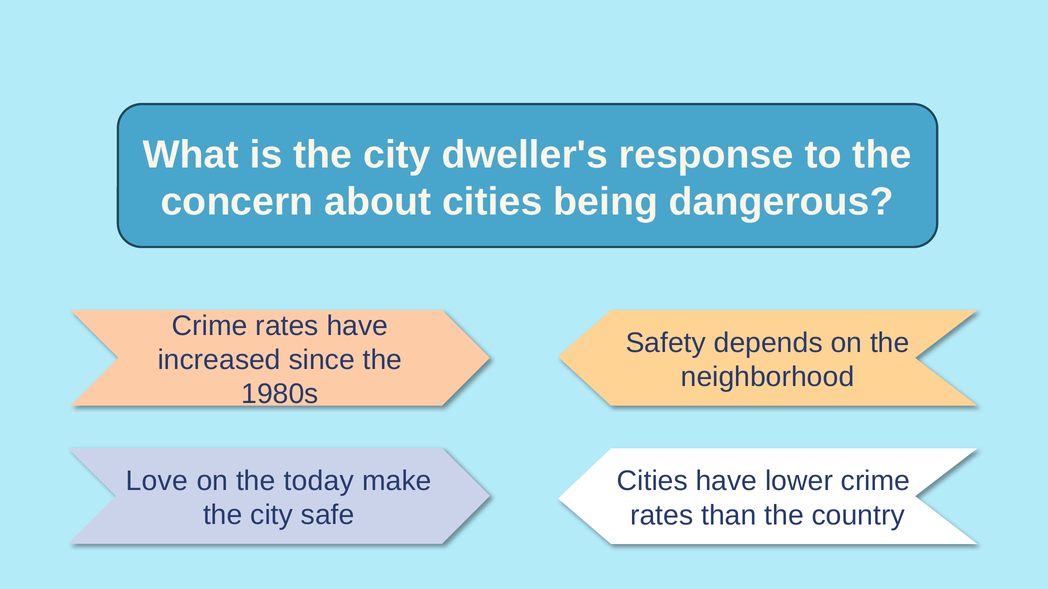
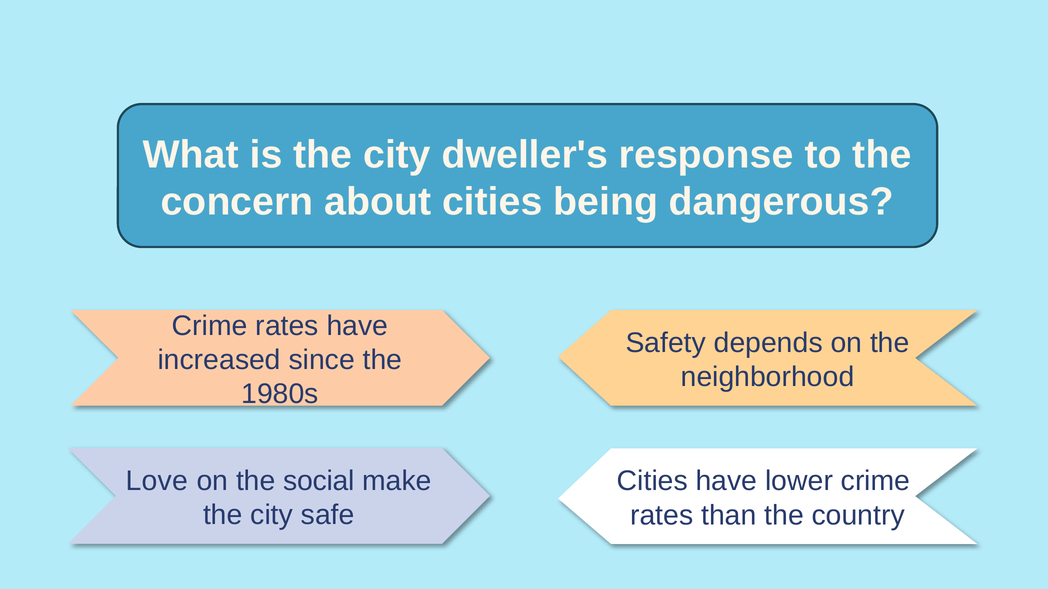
today: today -> social (319, 481)
